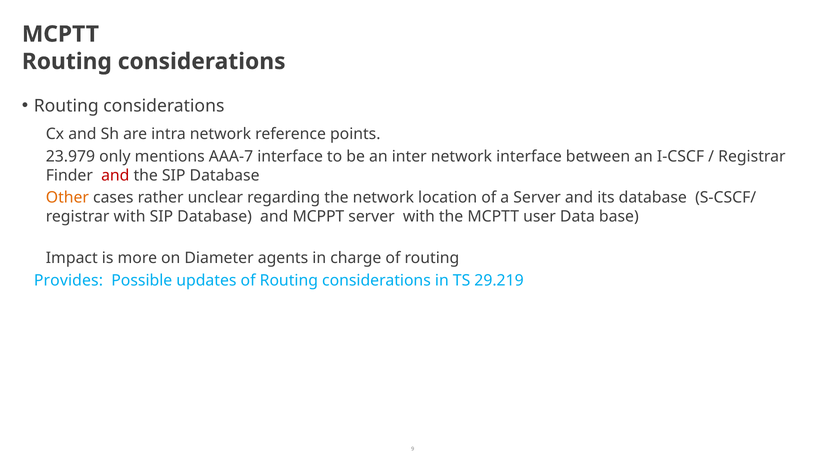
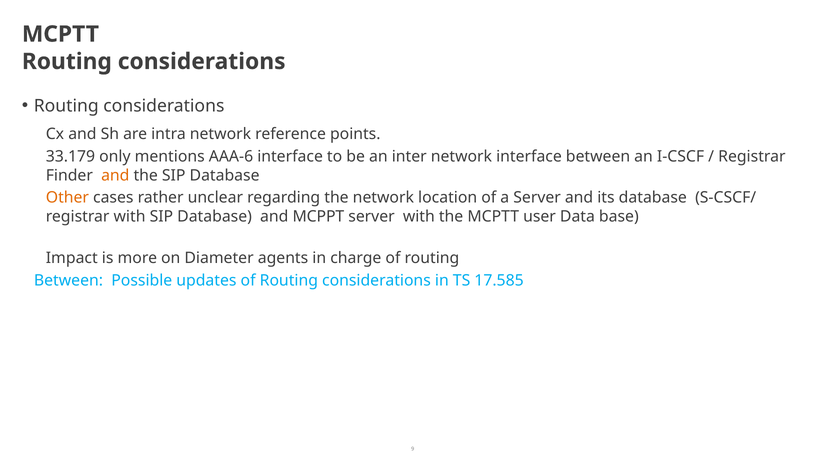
23.979: 23.979 -> 33.179 (70, 156)
AAA-7: AAA-7 -> AAA-6 (231, 156)
and colour: red -> orange (115, 175)
Provides: Provides -> Between (68, 280)
29.219: 29.219 -> 17.585 (499, 280)
